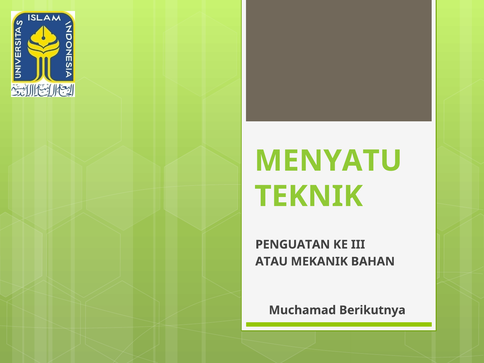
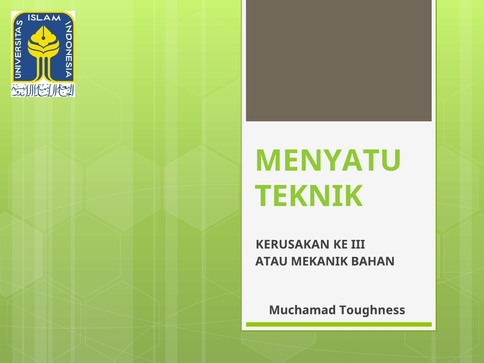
PENGUATAN: PENGUATAN -> KERUSAKAN (293, 245)
Berikutnya: Berikutnya -> Toughness (372, 310)
